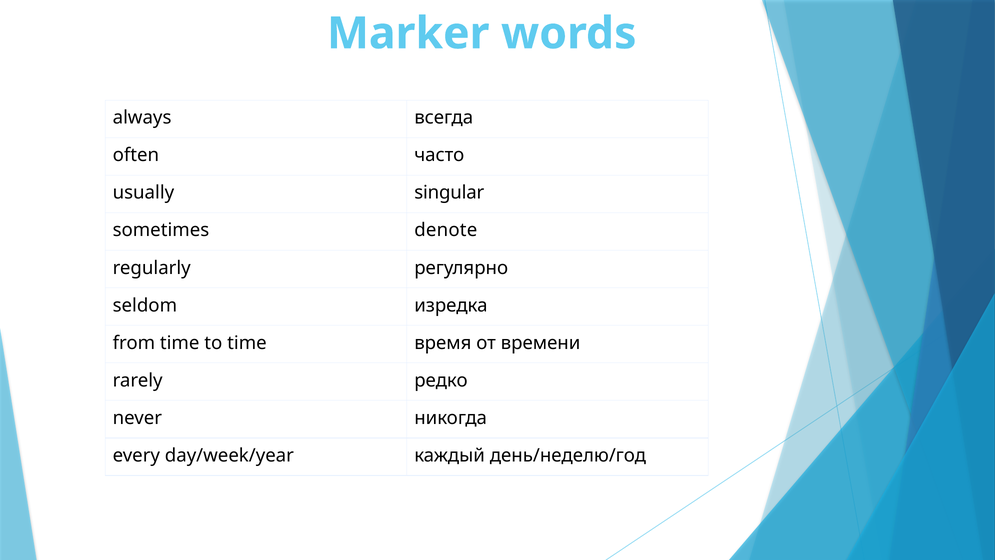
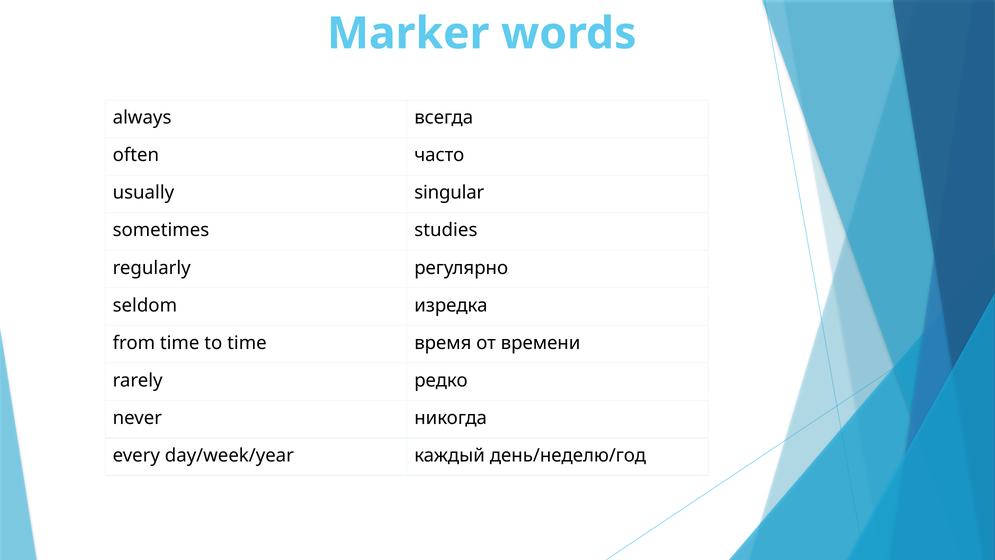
denote: denote -> studies (446, 230)
